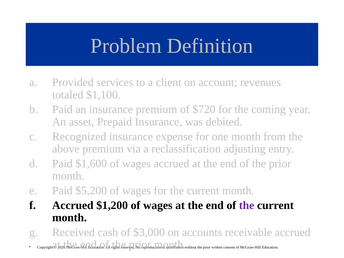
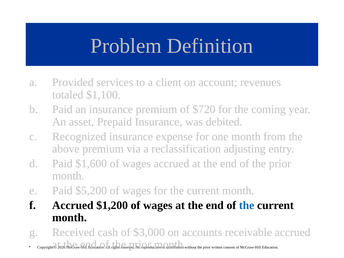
the colour: purple -> blue (247, 205)
